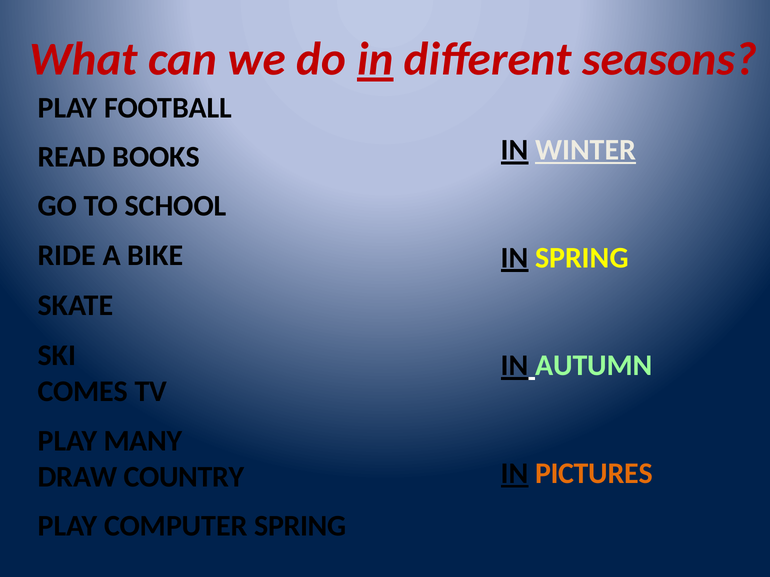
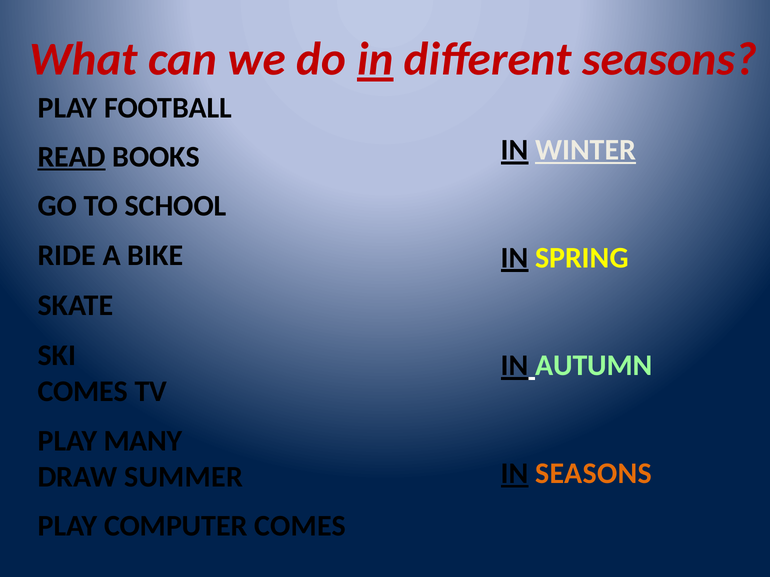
READ underline: none -> present (72, 157)
IN PICTURES: PICTURES -> SEASONS (594, 474)
COUNTRY: COUNTRY -> SUMMER (184, 477)
COMPUTER SPRING: SPRING -> COMES (300, 527)
